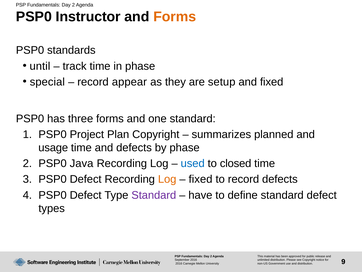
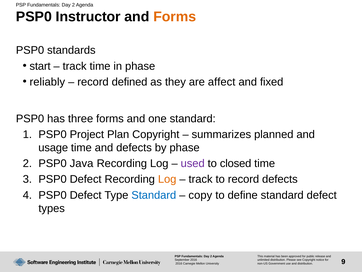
until: until -> start (40, 66)
special: special -> reliably (47, 82)
appear: appear -> defined (130, 82)
setup: setup -> affect (222, 82)
used colour: blue -> purple (193, 163)
fixed: fixed -> track (201, 179)
Standard colour: purple -> blue (154, 195)
have: have -> copy (200, 195)
